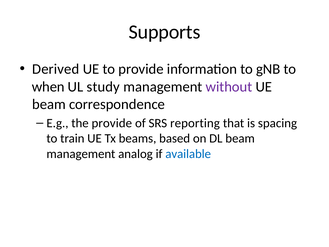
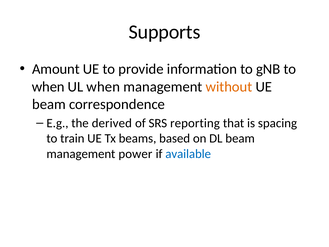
Derived: Derived -> Amount (56, 69)
UL study: study -> when (103, 87)
without colour: purple -> orange (229, 87)
the provide: provide -> derived (112, 123)
analog: analog -> power (135, 154)
